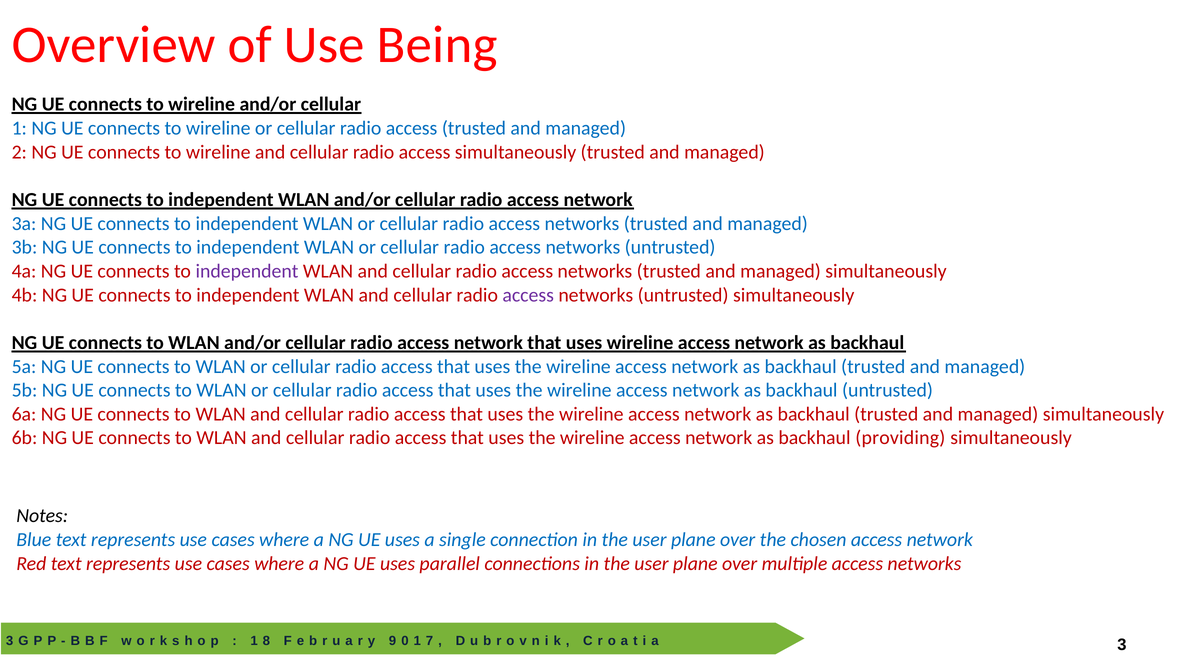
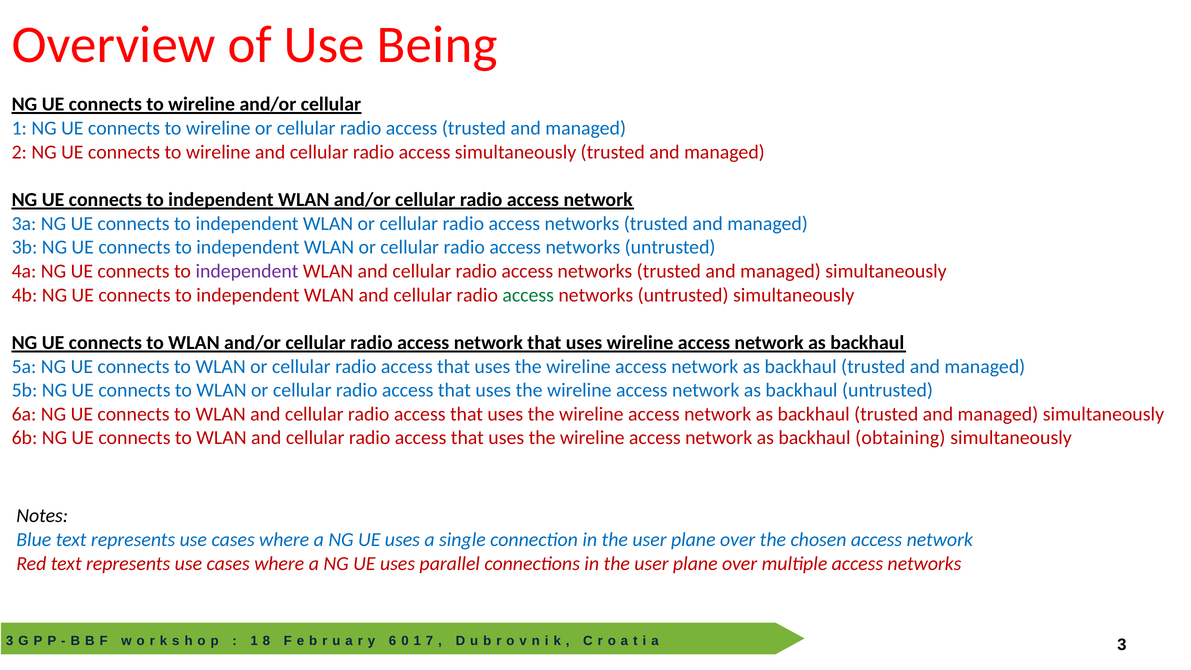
access colour: purple -> green (528, 295)
providing: providing -> obtaining (900, 438)
9: 9 -> 6 (392, 641)
